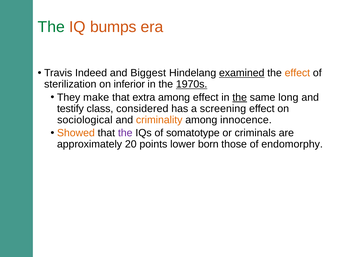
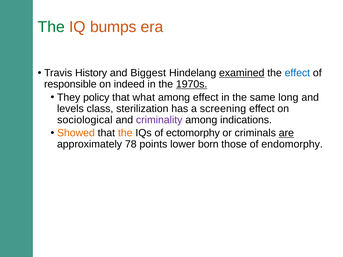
Indeed: Indeed -> History (91, 73)
effect colour: orange -> blue (297, 73)
sterilization: sterilization -> responsible (70, 84)
inferior: inferior -> indeed (129, 84)
make: make -> policy (96, 97)
extra: extra -> what (144, 97)
the underline: present -> none (240, 97)
testify: testify -> levels (70, 109)
considered: considered -> sterilization (142, 109)
criminality colour: orange -> purple (159, 120)
innocence: innocence -> indications (246, 120)
the colour: purple -> orange (125, 133)
somatotype: somatotype -> ectomorphy (193, 133)
are underline: none -> present (286, 133)
20: 20 -> 78 (131, 144)
